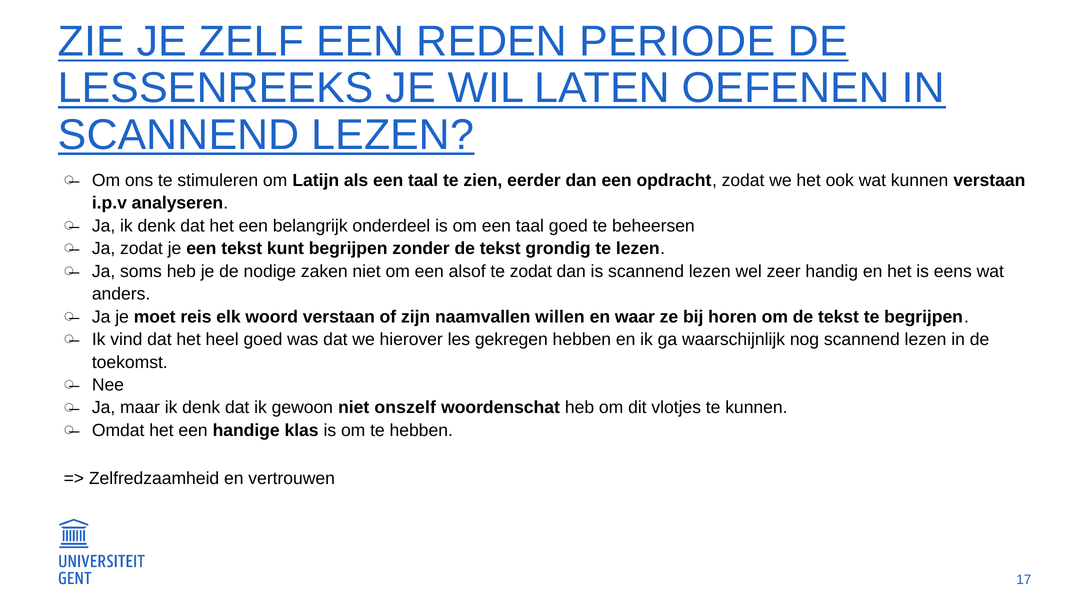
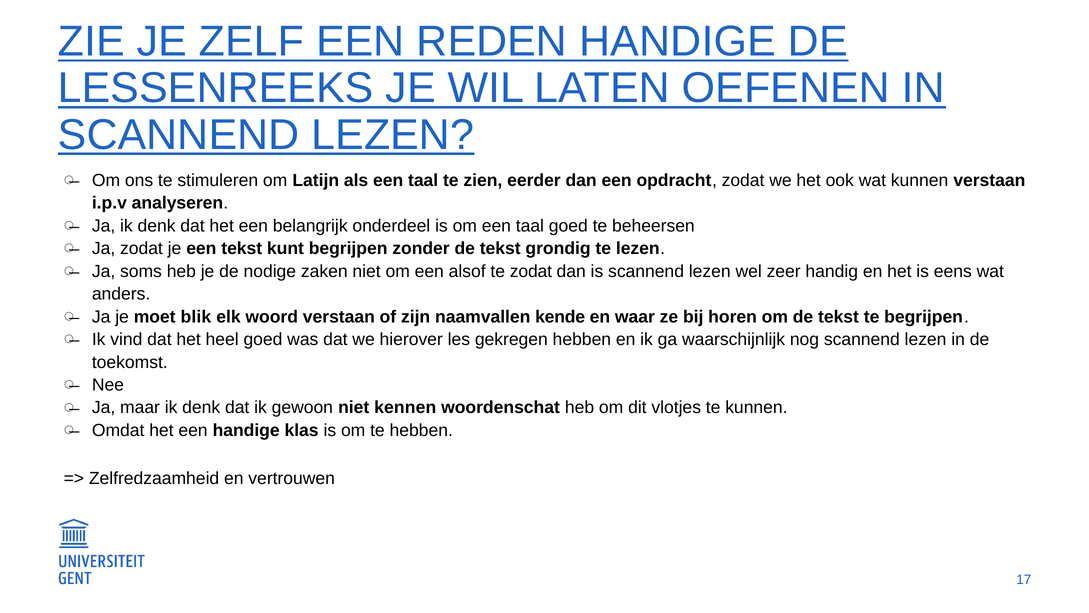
REDEN PERIODE: PERIODE -> HANDIGE (677, 42)
reis: reis -> blik (196, 317)
willen: willen -> kende (560, 317)
onszelf: onszelf -> kennen (405, 407)
